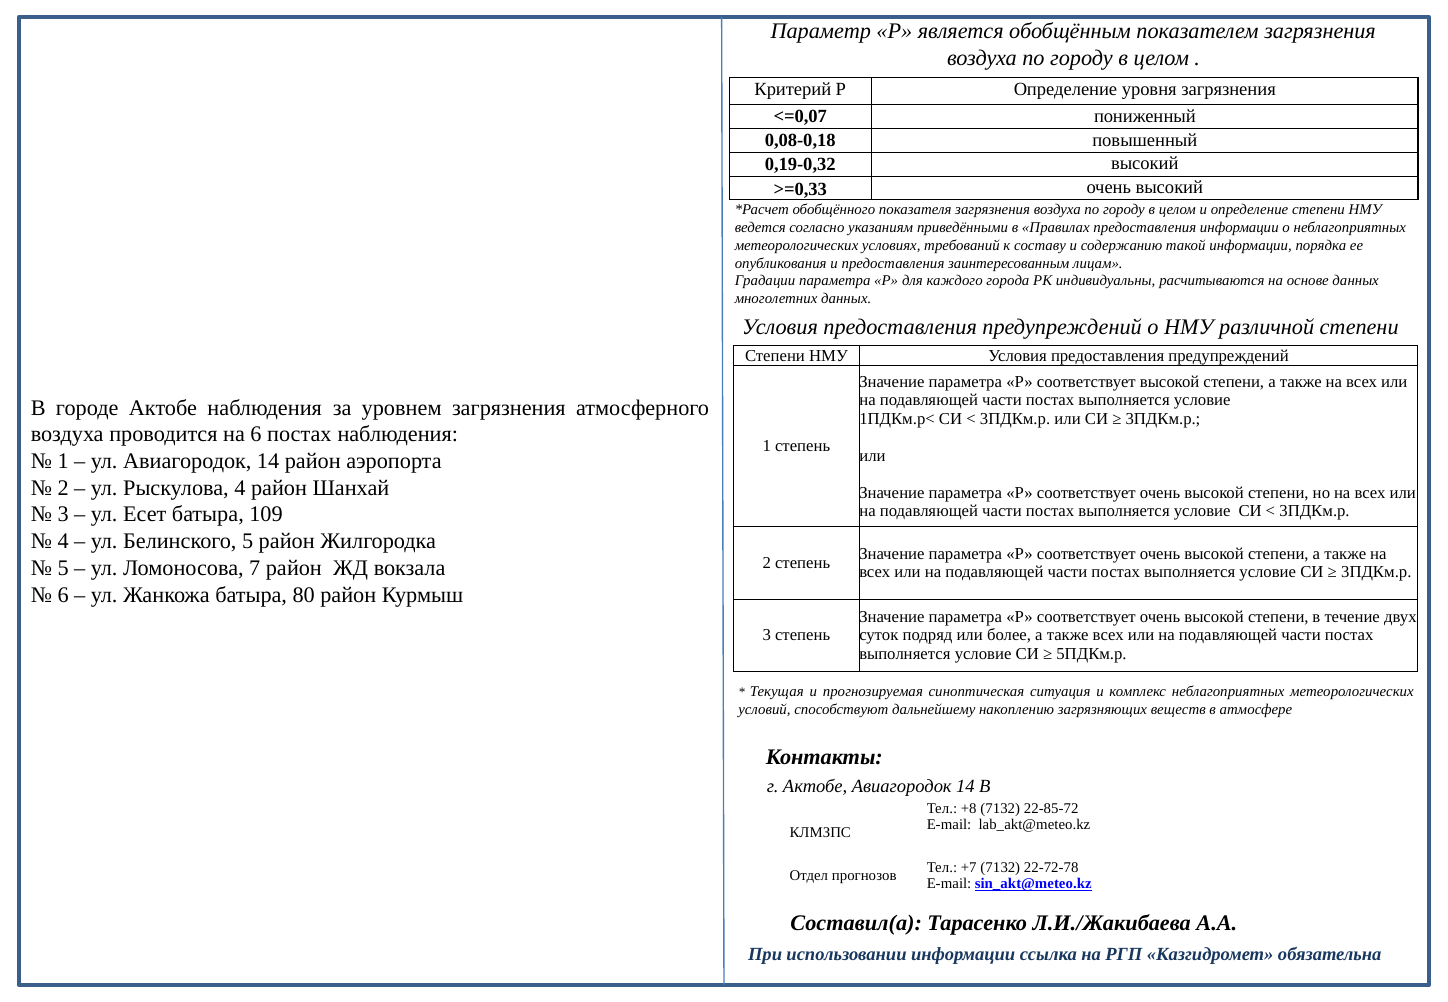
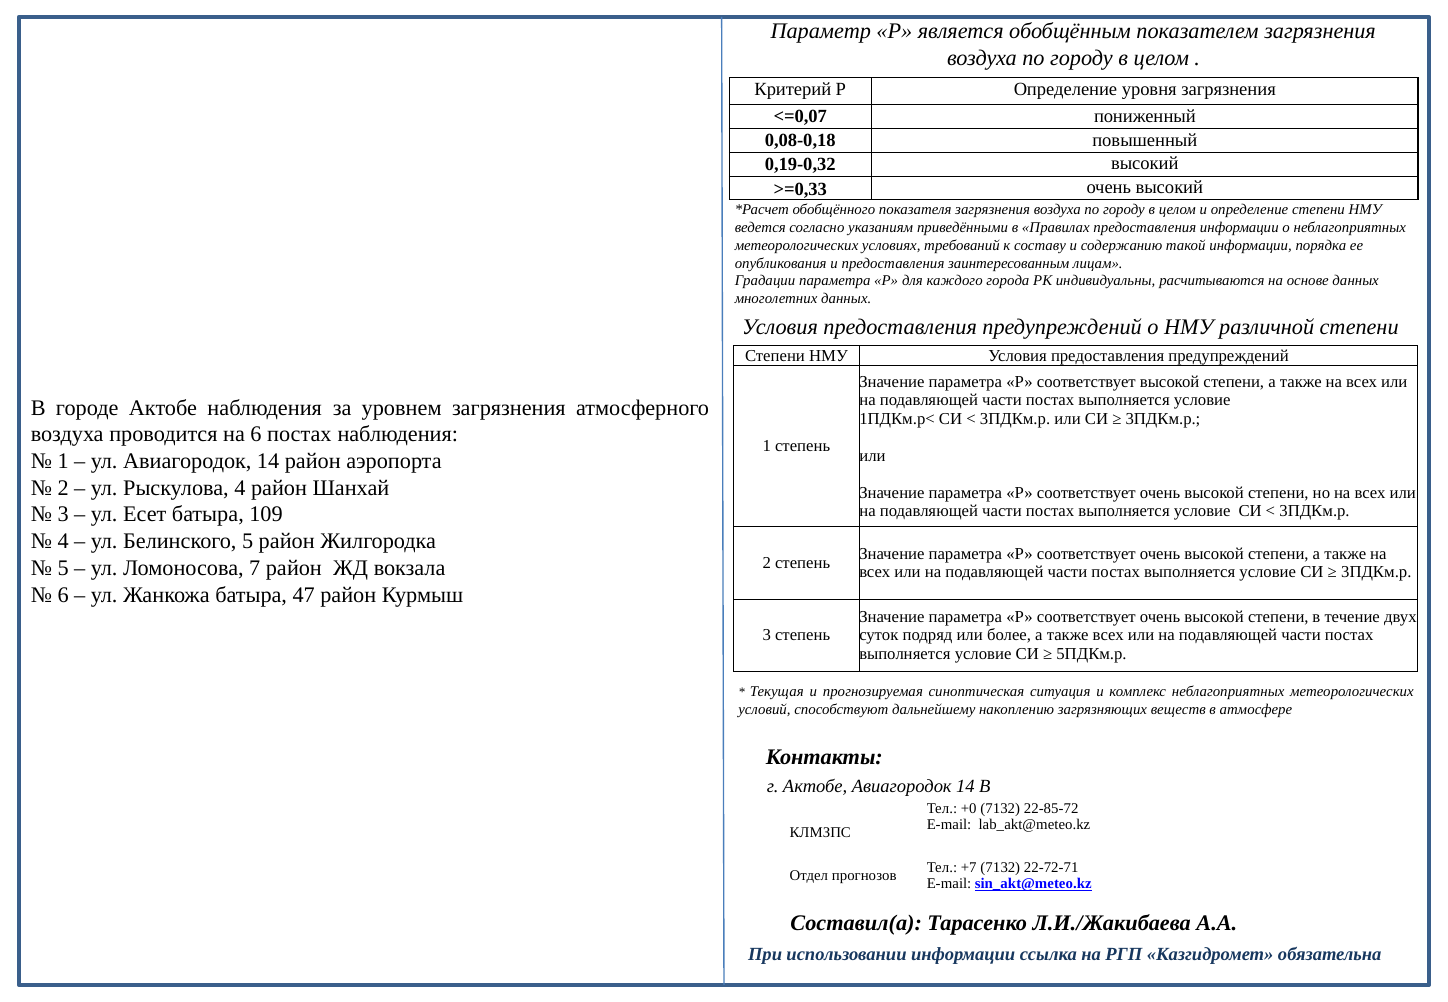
80: 80 -> 47 (304, 595)
+8: +8 -> +0 (969, 809)
22-72-78: 22-72-78 -> 22-72-71 (1051, 868)
